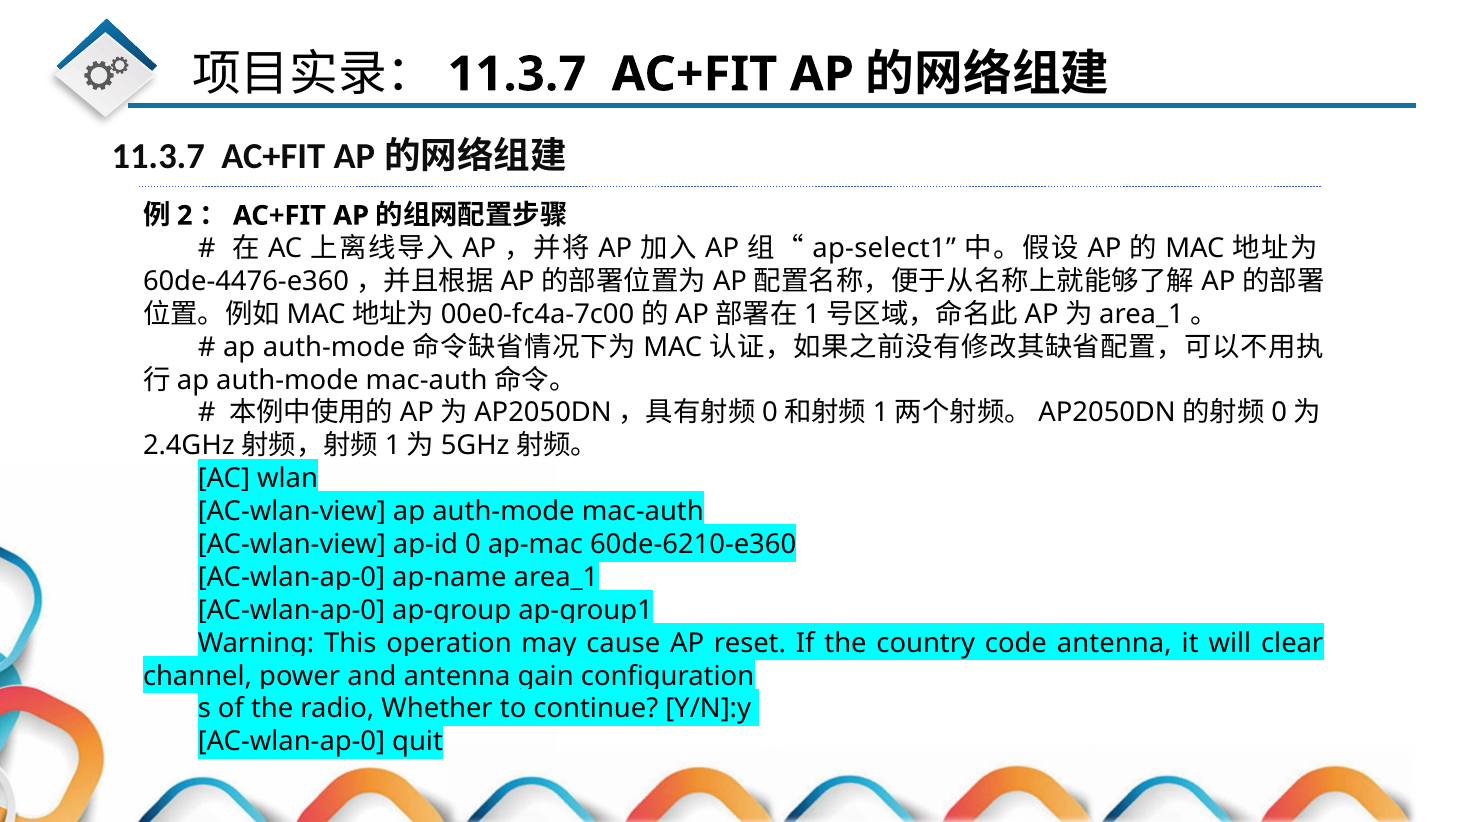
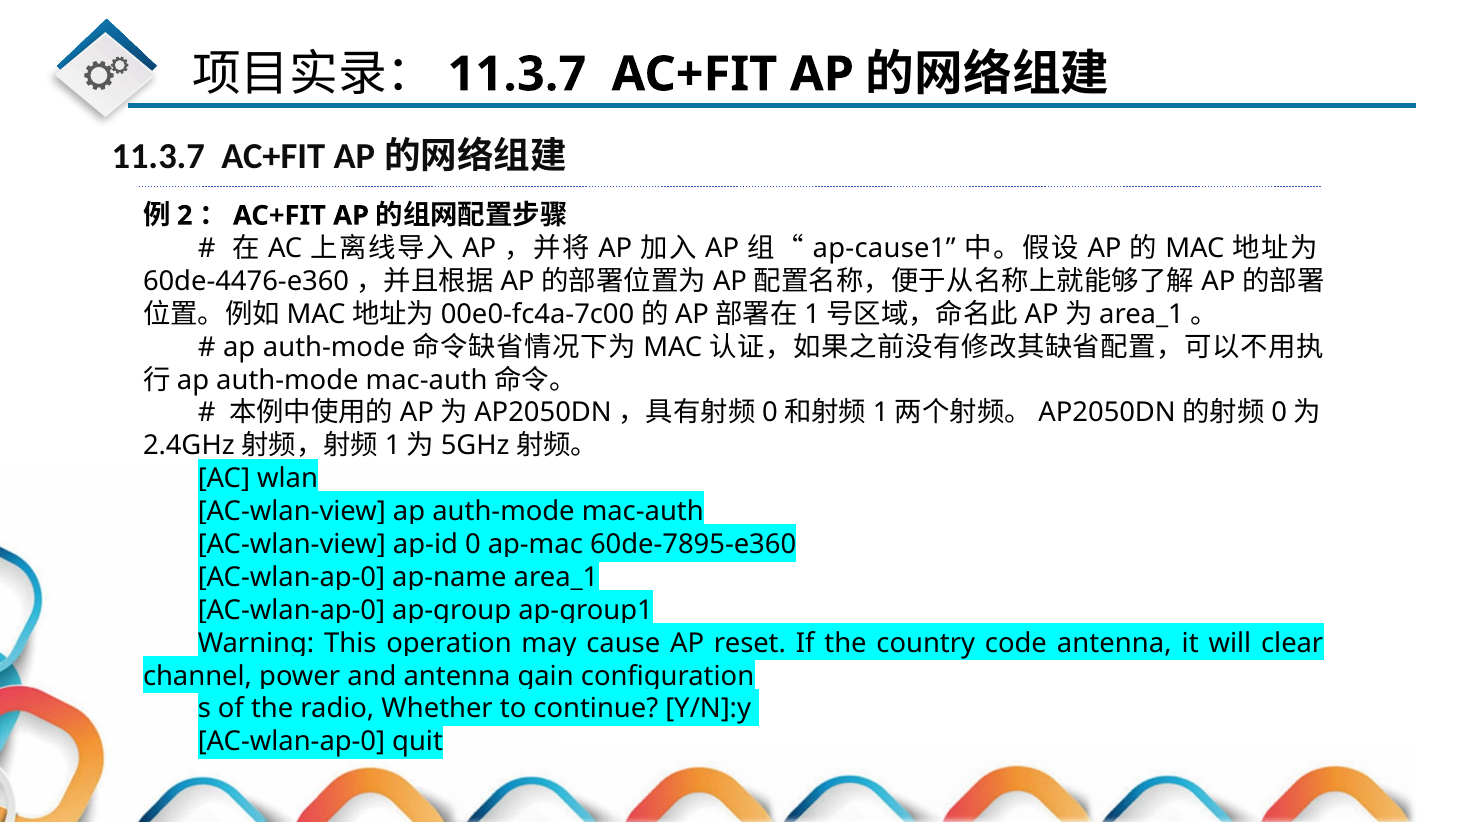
ap-select1: ap-select1 -> ap-cause1 (884, 248)
60de-6210-e360: 60de-6210-e360 -> 60de-7895-e360 (693, 544)
